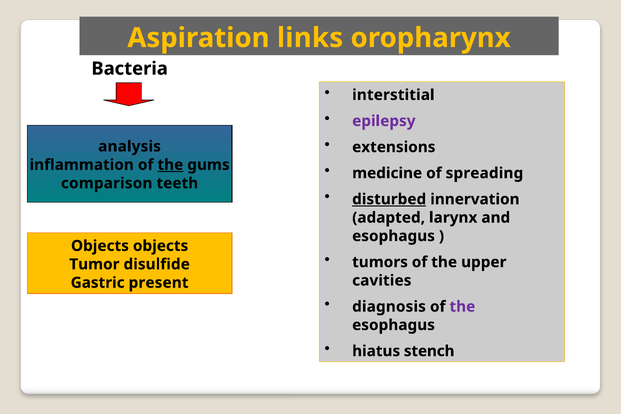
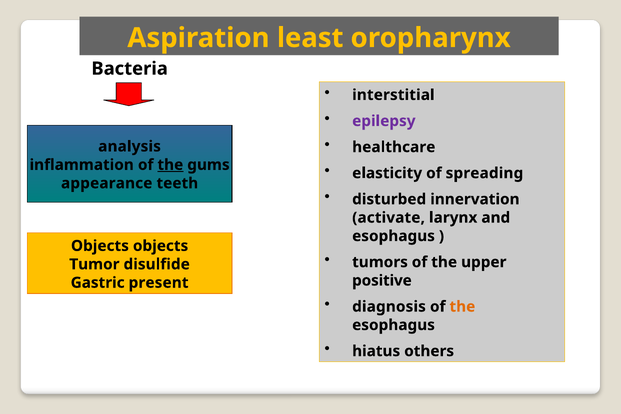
links: links -> least (310, 38)
extensions: extensions -> healthcare (394, 147)
medicine: medicine -> elasticity (387, 173)
comparison: comparison -> appearance (107, 183)
disturbed underline: present -> none (389, 199)
adapted: adapted -> activate (389, 218)
cavities: cavities -> positive (382, 281)
the colour: purple -> orange (462, 307)
stench: stench -> others (429, 351)
